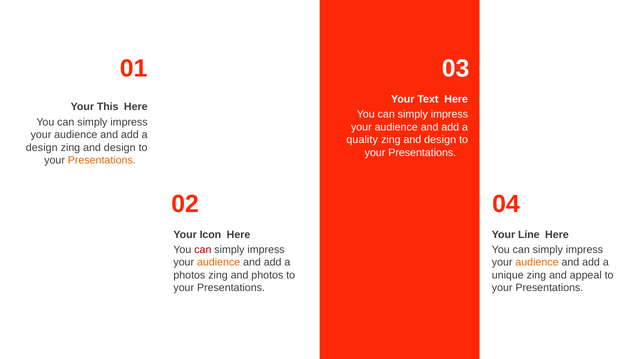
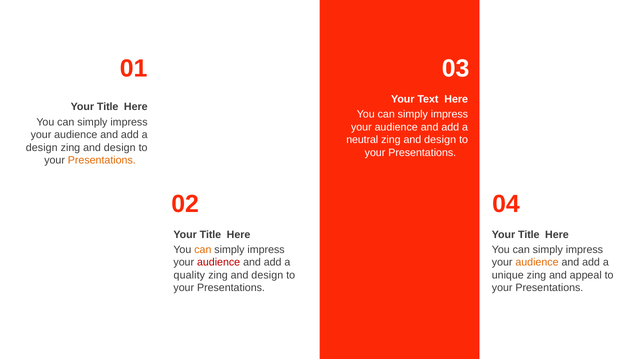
This: This -> Title (108, 107)
quality: quality -> neutral (362, 140)
Icon: Icon -> Title (210, 235)
Line: Line -> Title (529, 235)
can colour: red -> orange (203, 250)
audience colour: orange -> red (219, 263)
photos: photos -> quality (189, 276)
photos: photos -> design (267, 276)
